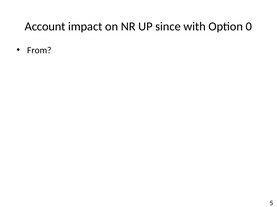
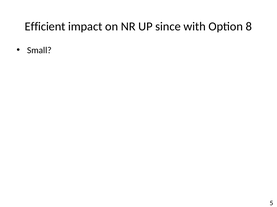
Account: Account -> Efficient (45, 26)
0: 0 -> 8 (249, 26)
From: From -> Small (39, 50)
